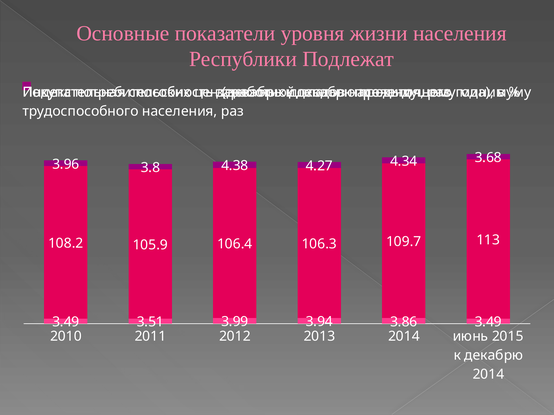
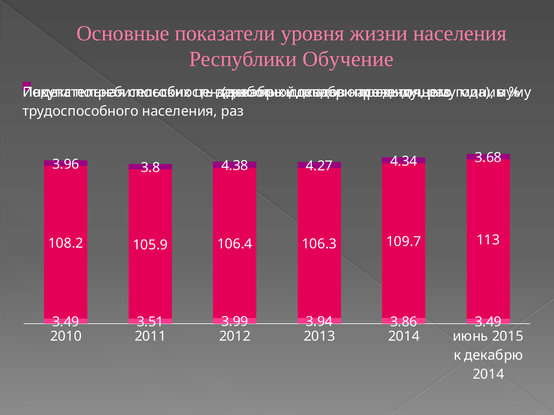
Подлежат: Подлежат -> Обучение (348, 59)
